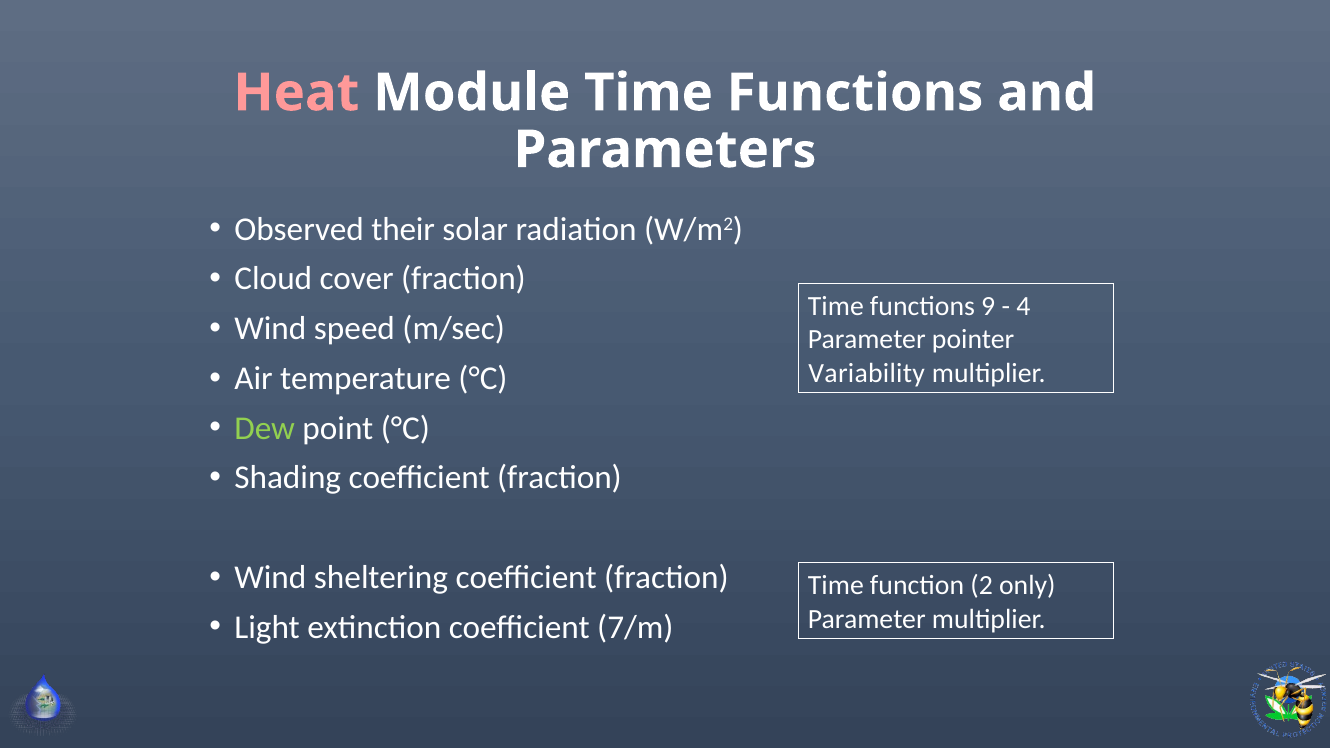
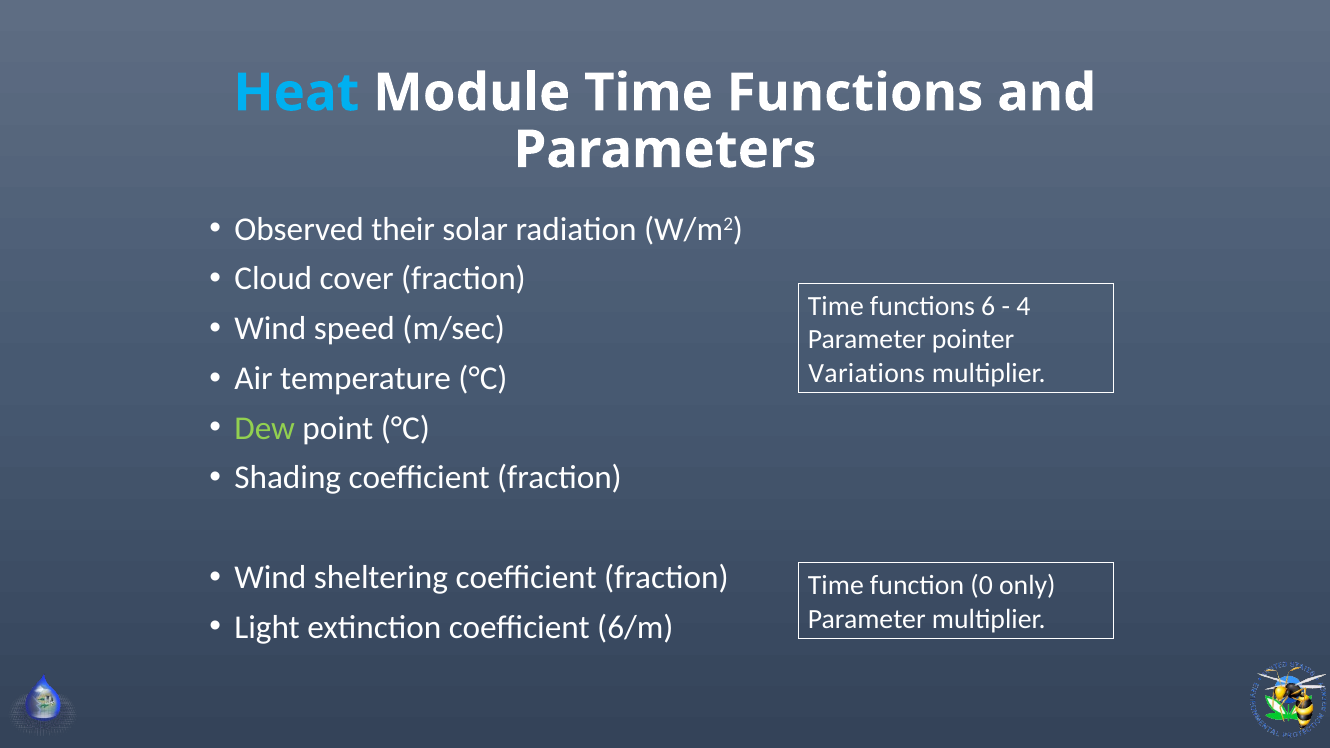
Heat colour: pink -> light blue (296, 93)
9: 9 -> 6 (988, 307)
Variability: Variability -> Variations (867, 373)
2: 2 -> 0 (982, 586)
7/m: 7/m -> 6/m (635, 627)
